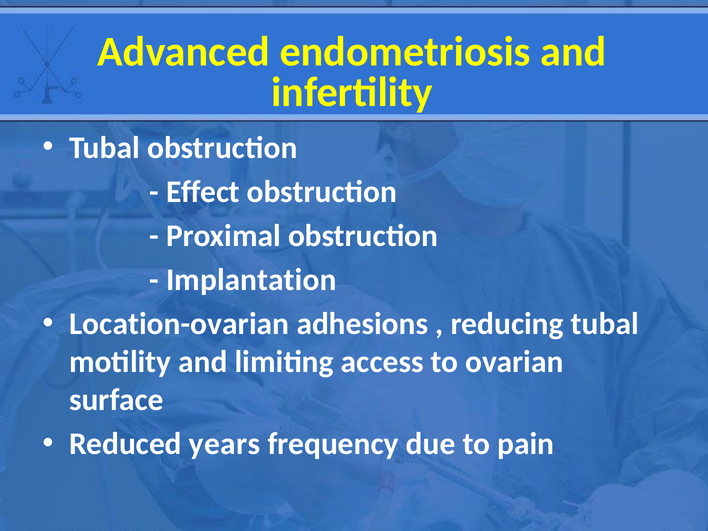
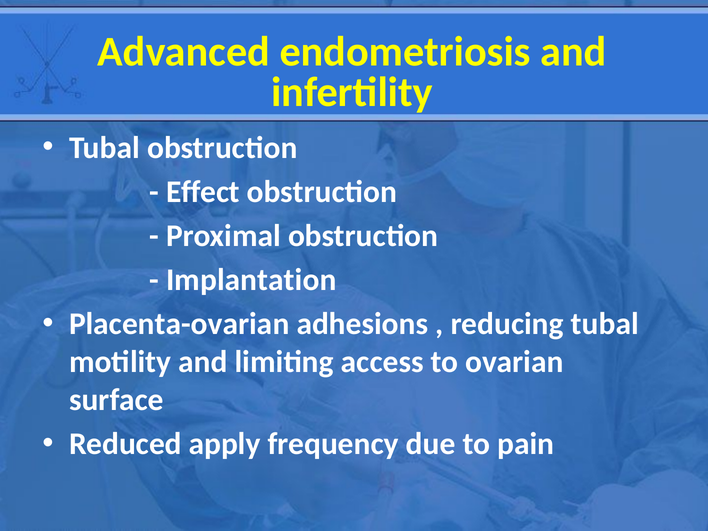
Location-ovarian: Location-ovarian -> Placenta-ovarian (179, 324)
years: years -> apply (225, 444)
